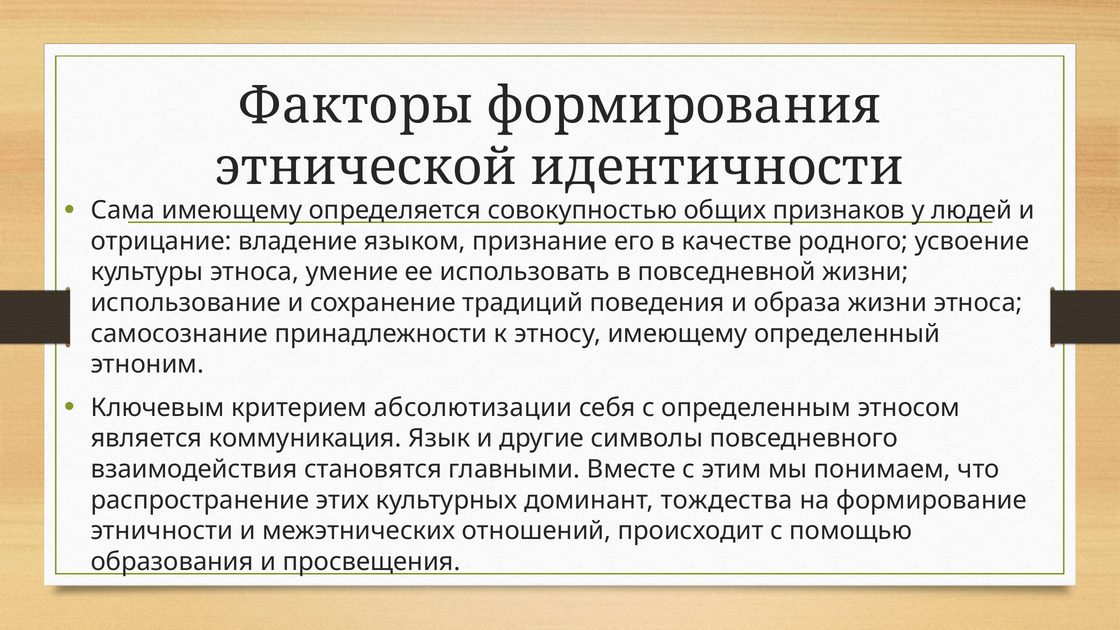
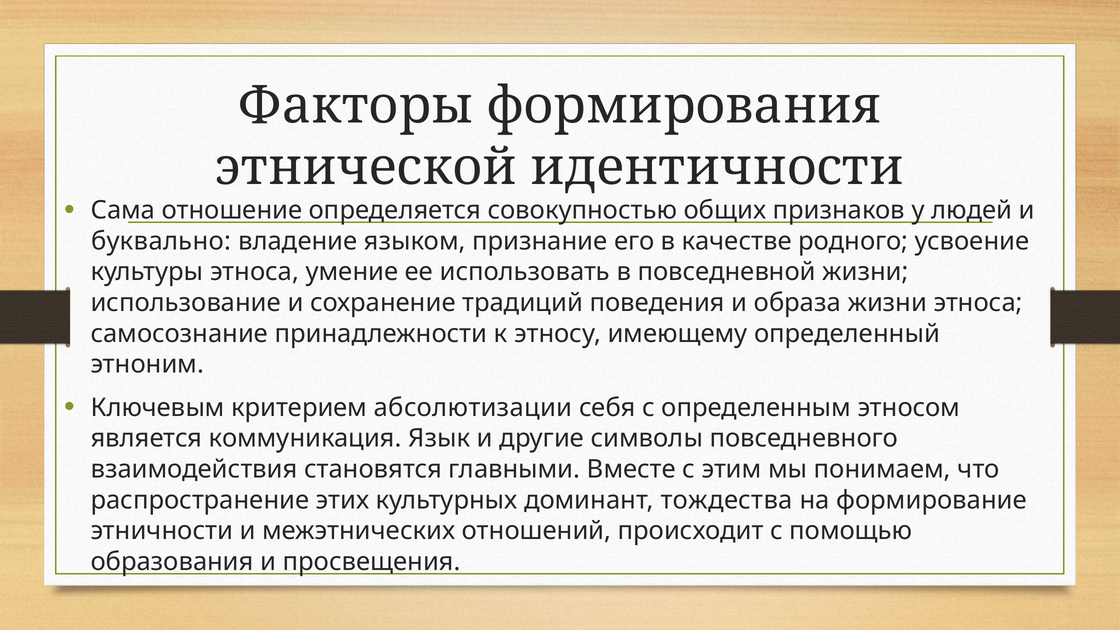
Сама имеющему: имеющему -> отношение (232, 210)
отрицание: отрицание -> буквально (161, 241)
